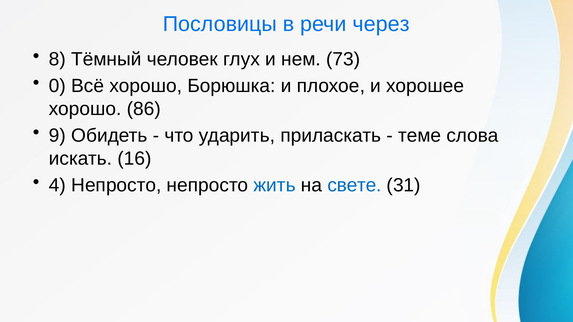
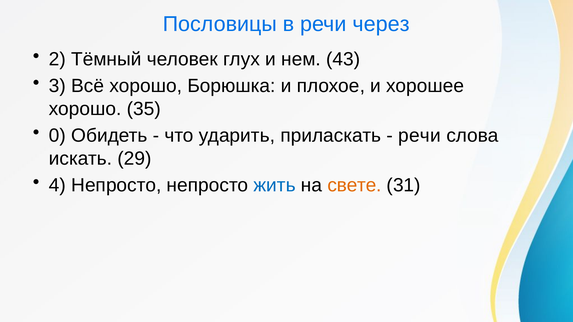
8: 8 -> 2 (57, 59)
73: 73 -> 43 (343, 59)
0: 0 -> 3 (57, 86)
86: 86 -> 35 (144, 109)
9: 9 -> 0 (57, 136)
теме: теме -> речи (420, 136)
16: 16 -> 29 (134, 159)
свете colour: blue -> orange (354, 185)
